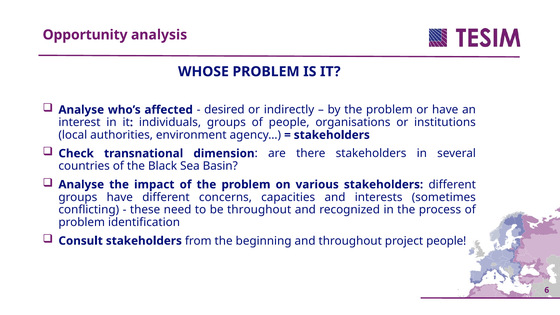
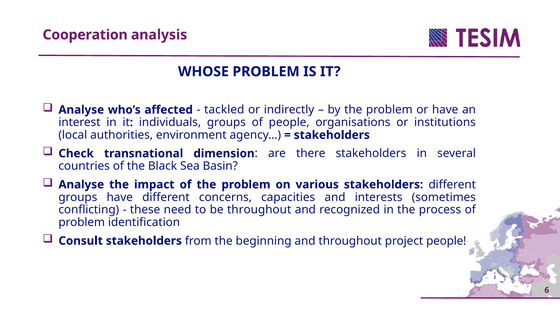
Opportunity: Opportunity -> Cooperation (85, 35)
desired: desired -> tackled (224, 110)
